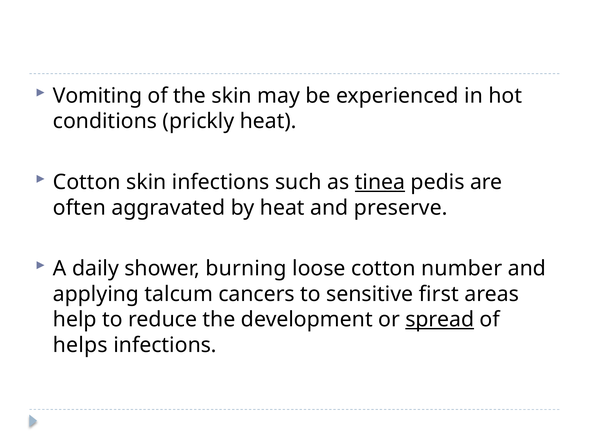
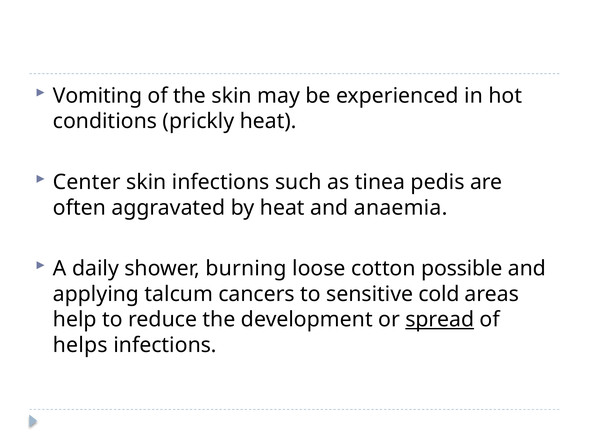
Cotton: Cotton -> Center (87, 182)
tinea underline: present -> none (380, 182)
preserve: preserve -> anaemia (401, 208)
number: number -> possible (462, 268)
first: first -> cold (439, 294)
